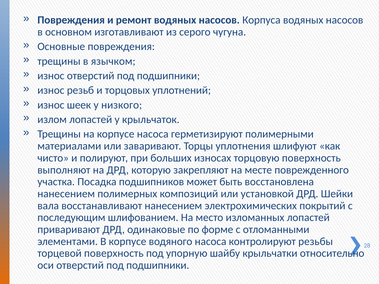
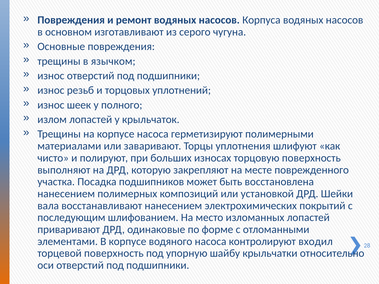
низкого: низкого -> полного (122, 105)
резьбы: резьбы -> входил (316, 242)
